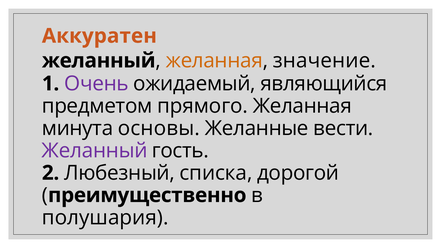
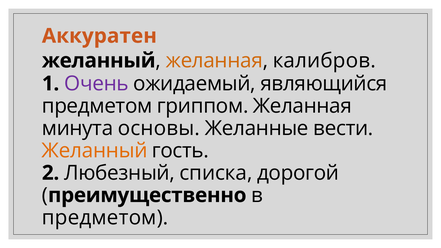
значение: значение -> калибров (324, 61)
прямого: прямого -> гриппом (203, 106)
Желанный colour: purple -> orange (95, 151)
полушария: полушария -> предметом (105, 218)
